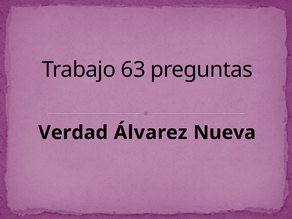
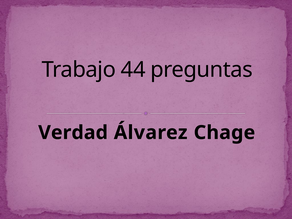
63: 63 -> 44 (133, 70)
Nueva: Nueva -> Chage (224, 133)
